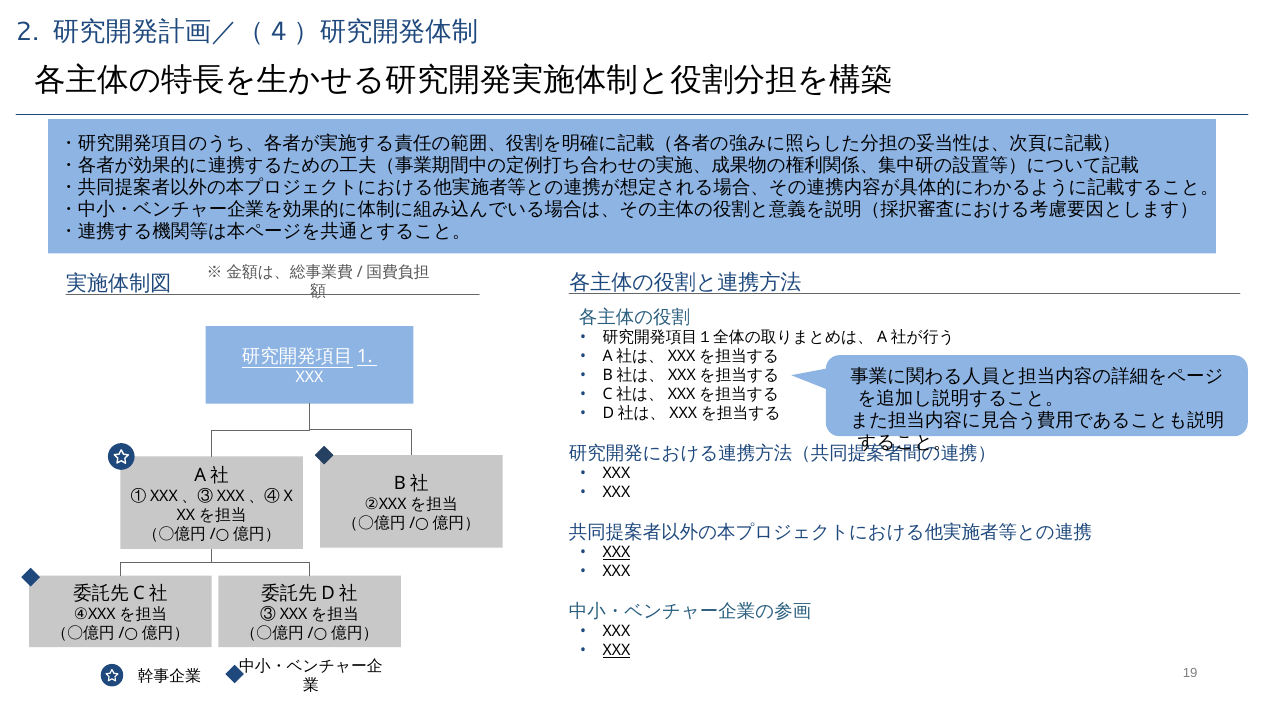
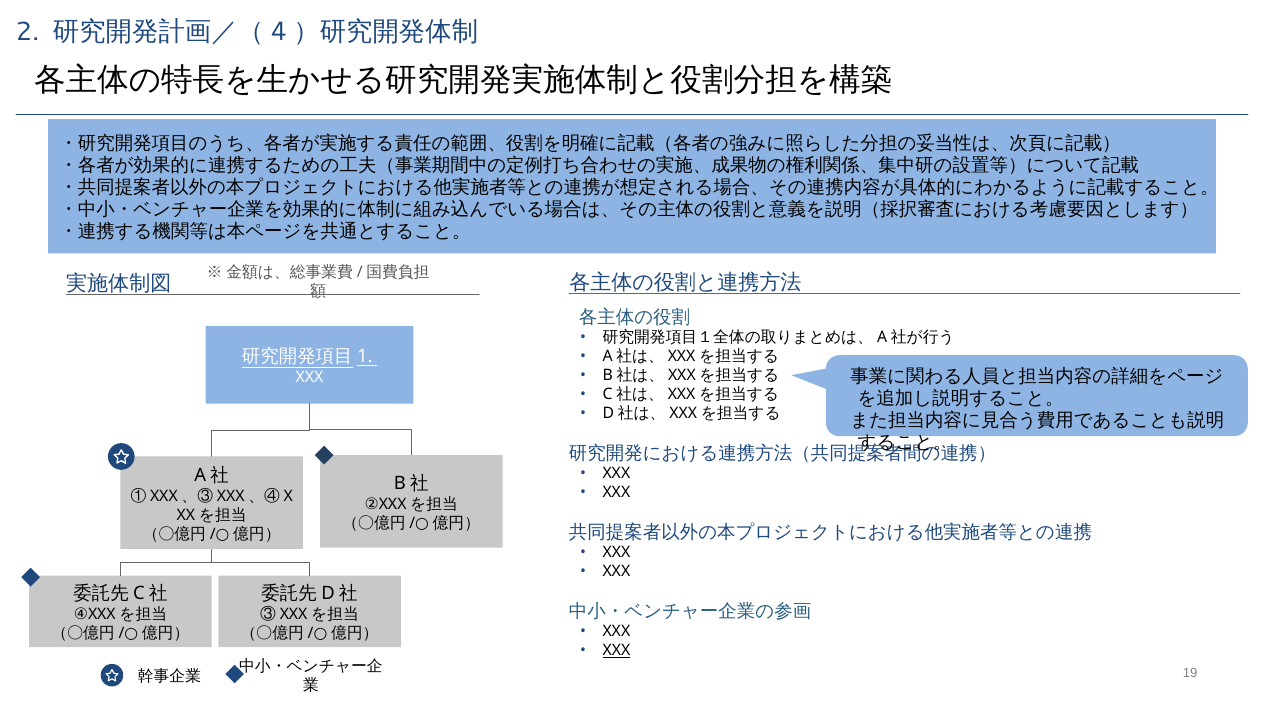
XXX underline: present -> none (616, 552)
